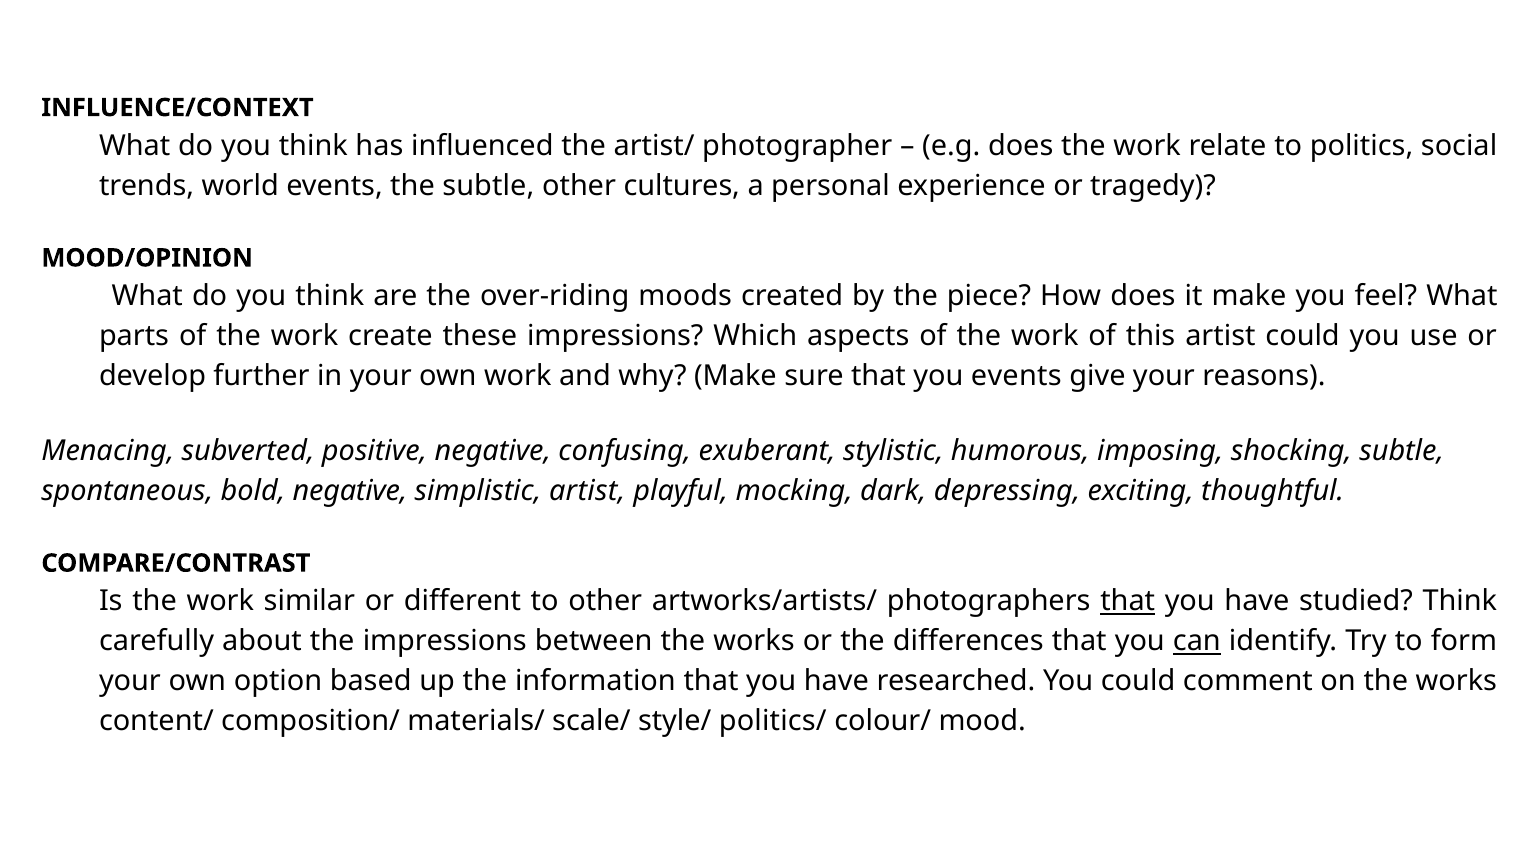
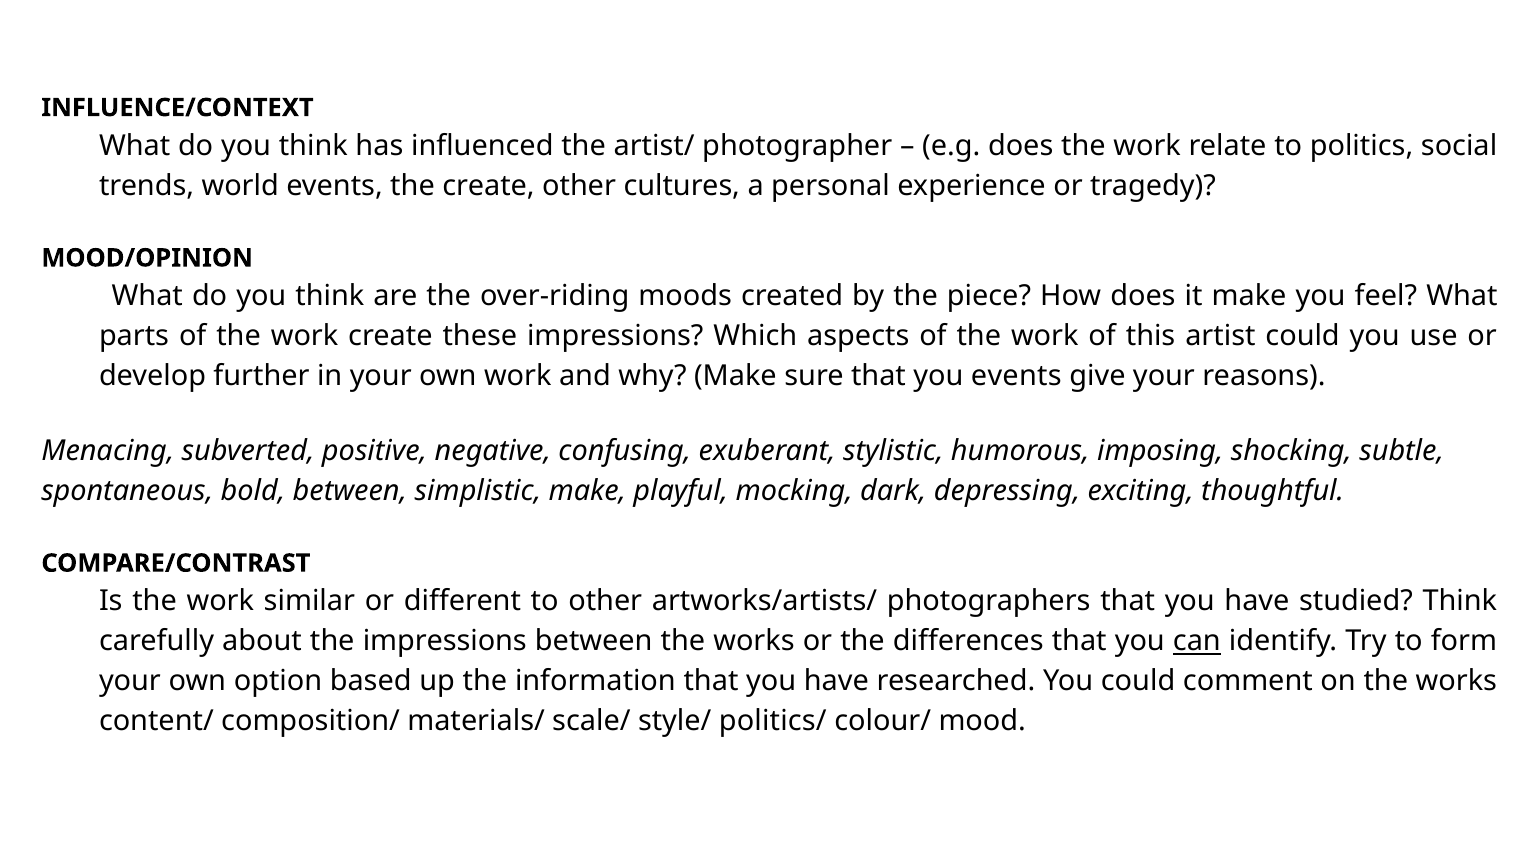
the subtle: subtle -> create (488, 186)
bold negative: negative -> between (350, 491)
simplistic artist: artist -> make (587, 491)
that underline: present -> none (1128, 602)
